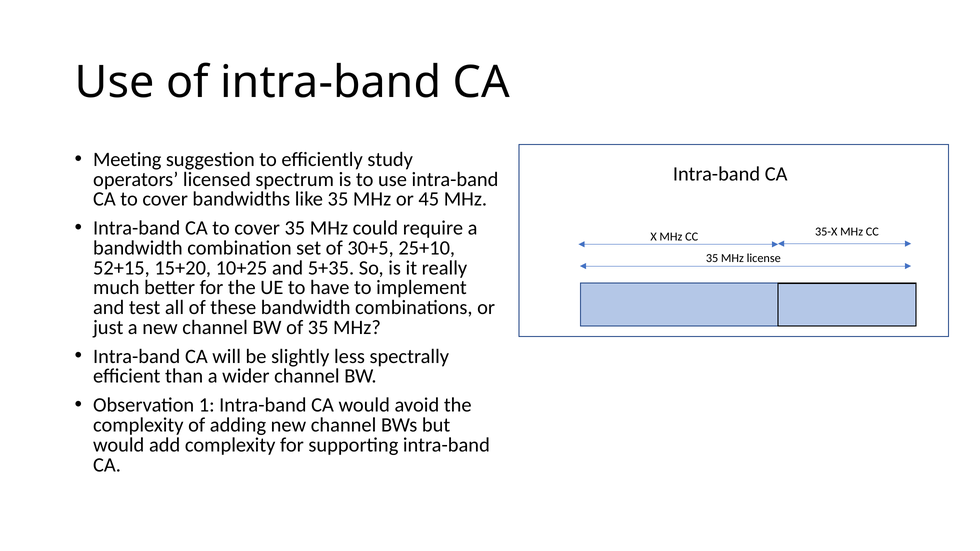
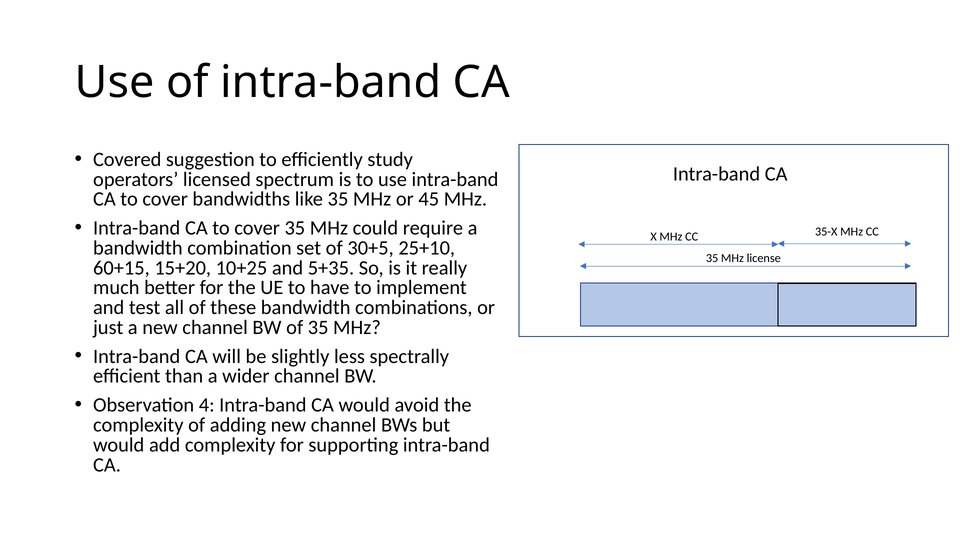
Meeting: Meeting -> Covered (127, 160)
52+15: 52+15 -> 60+15 (121, 268)
1: 1 -> 4 (207, 405)
